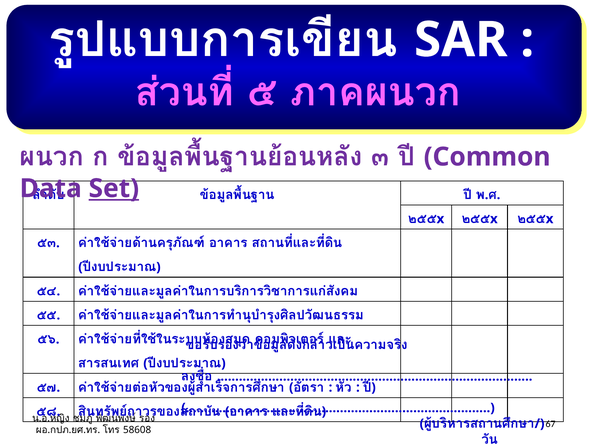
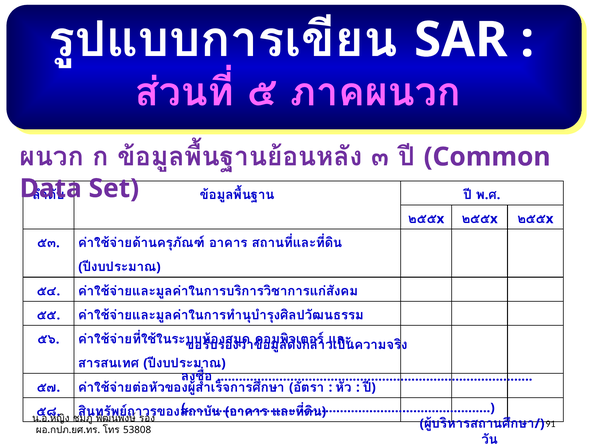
Set underline: present -> none (114, 188)
67: 67 -> 91 (551, 423)
58608: 58608 -> 53808 (137, 429)
